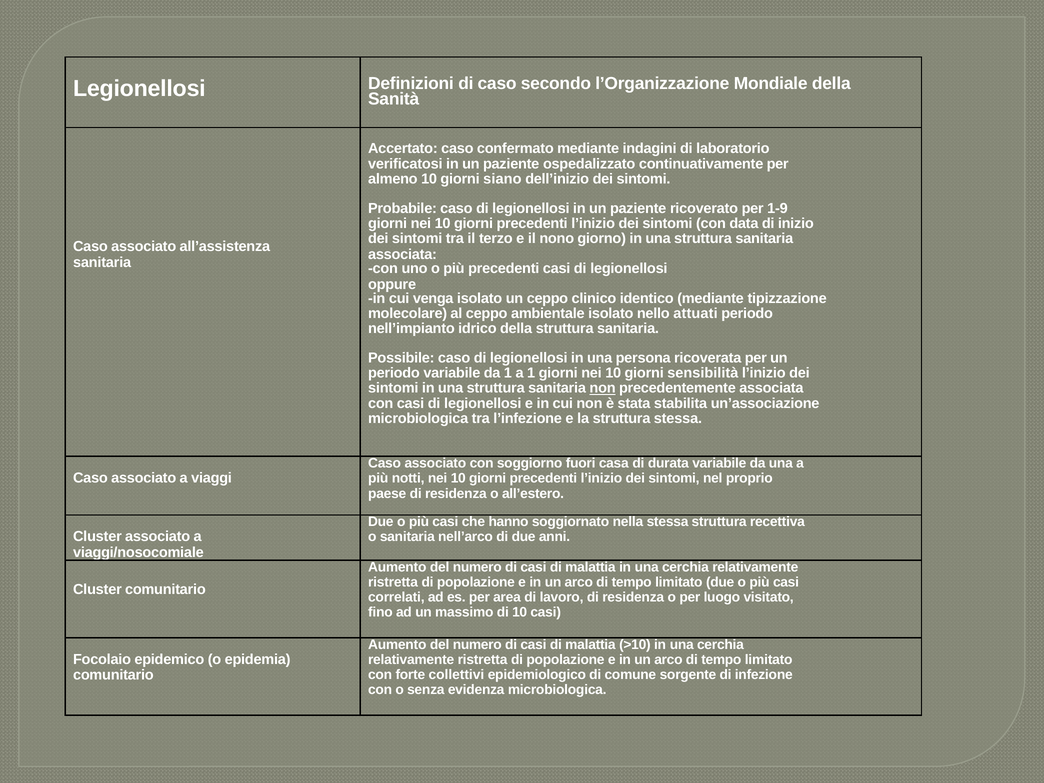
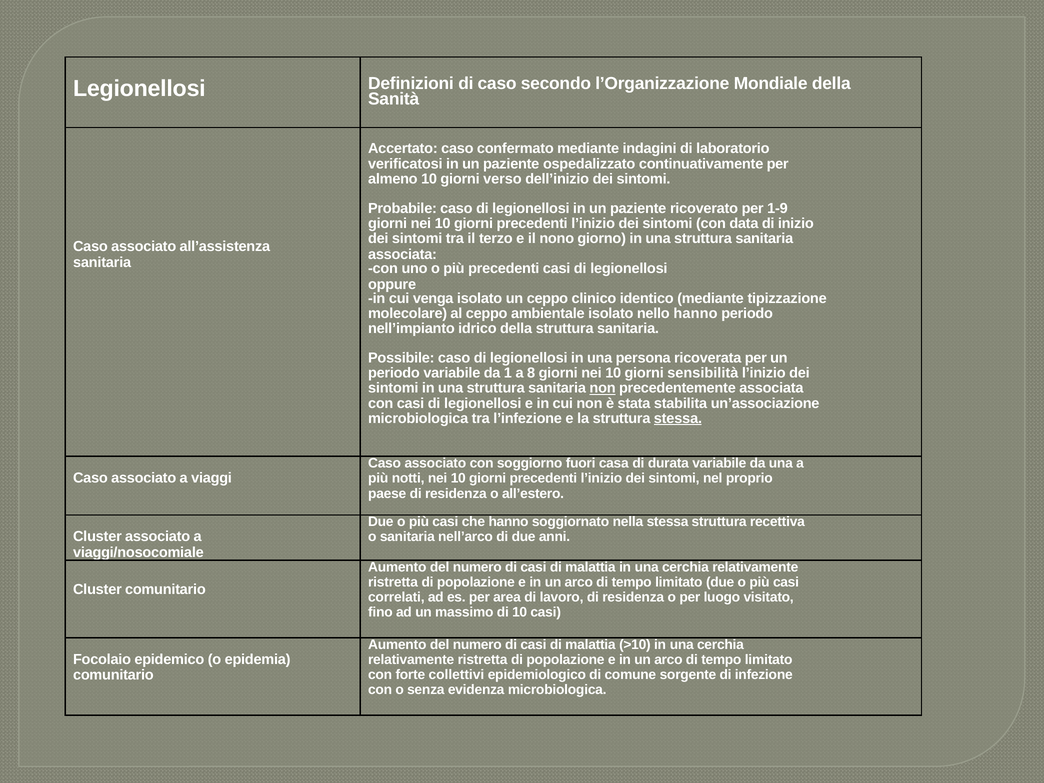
siano: siano -> verso (502, 179)
nello attuati: attuati -> hanno (696, 313)
a 1: 1 -> 8 (531, 373)
stessa underline: none -> present (678, 418)
